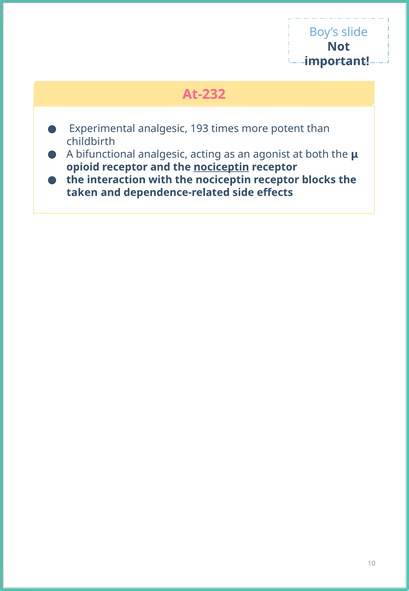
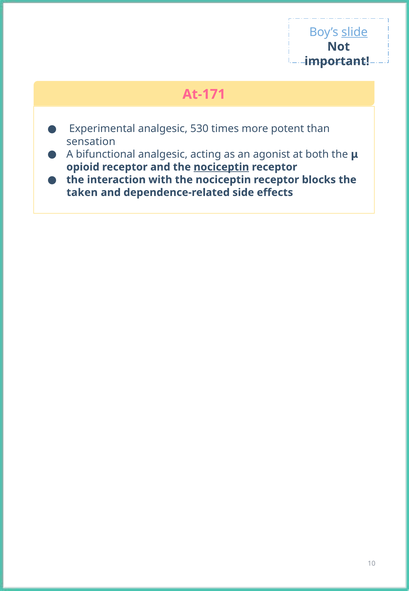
slide underline: none -> present (355, 32)
At-232: At-232 -> At-171 (204, 94)
193: 193 -> 530 (199, 129)
childbirth: childbirth -> sensation (91, 141)
